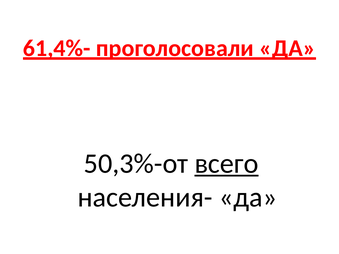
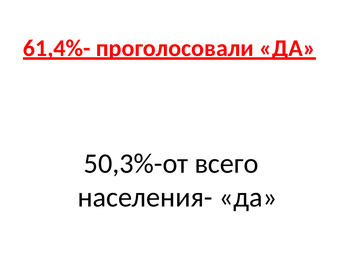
всего underline: present -> none (226, 164)
